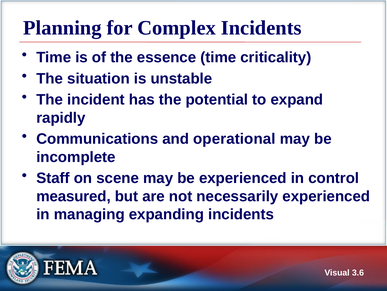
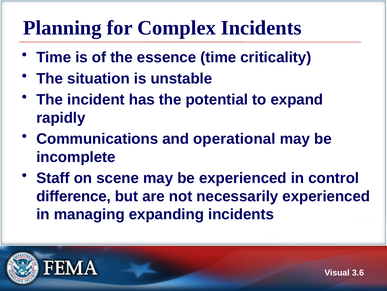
measured: measured -> difference (74, 196)
